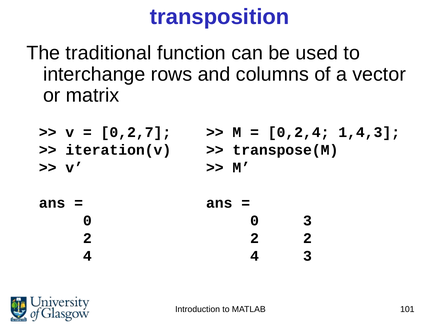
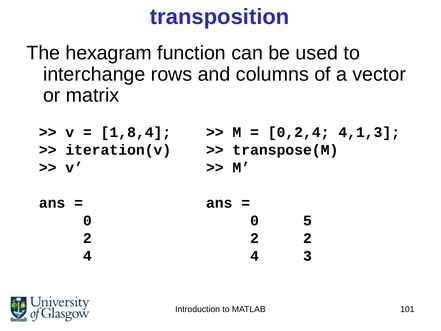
traditional: traditional -> hexagram (109, 53)
0,2,7: 0,2,7 -> 1,8,4 (136, 132)
1,4,3: 1,4,3 -> 4,1,3 (369, 132)
0 3: 3 -> 5 (307, 220)
